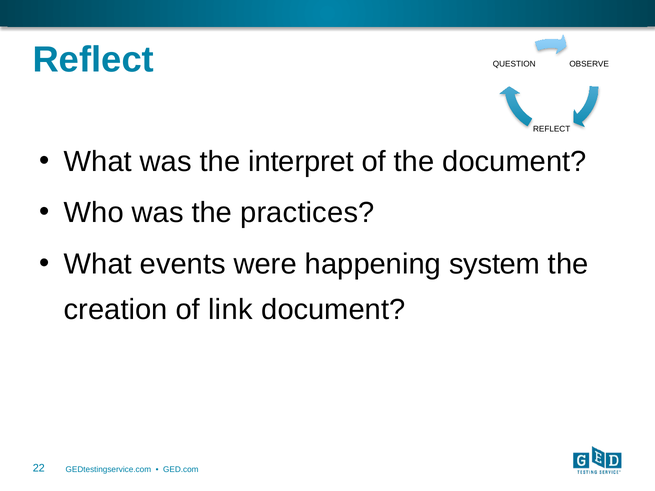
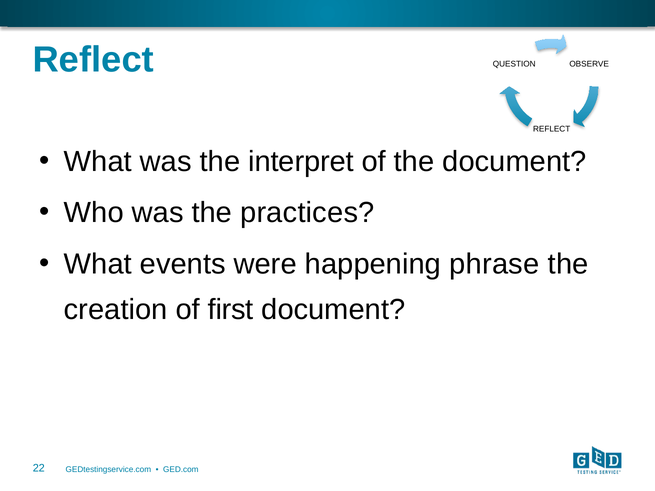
system: system -> phrase (494, 264)
link: link -> first (231, 310)
